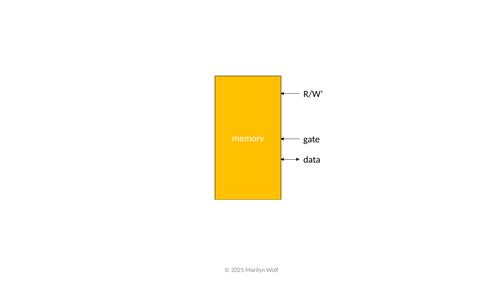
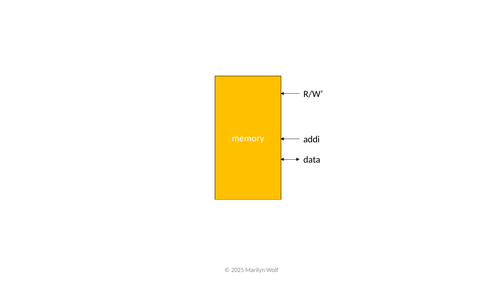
gate: gate -> addi (312, 139)
